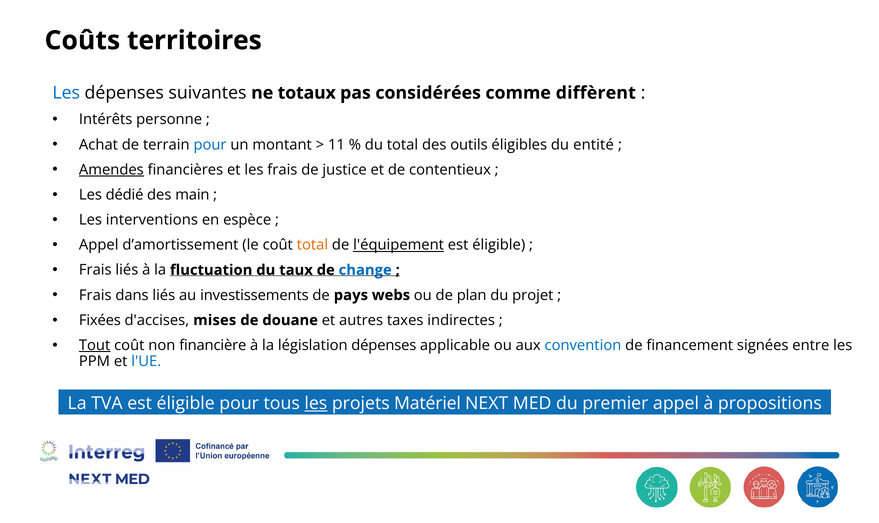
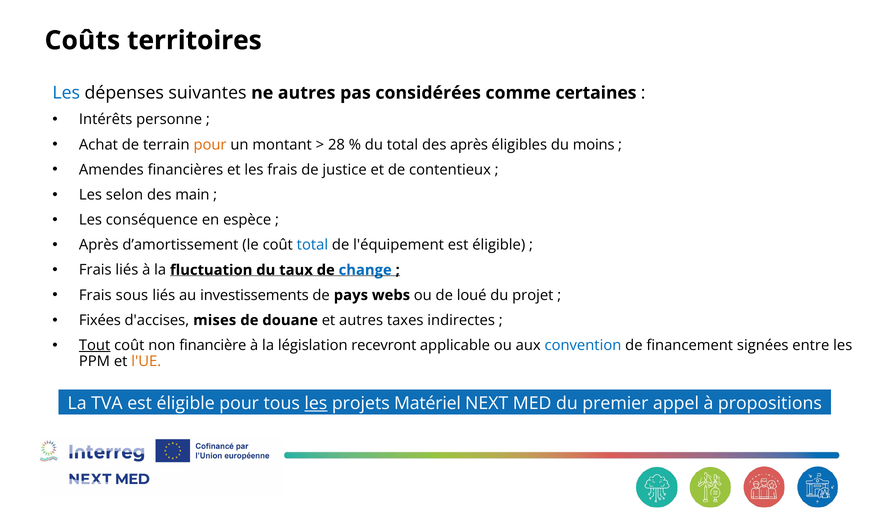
ne totaux: totaux -> autres (307, 93)
diffèrent: diffèrent -> certaines (596, 93)
pour colour: blue -> orange (210, 145)
11: 11 -> 28 (336, 145)
des outils: outils -> après (469, 145)
entité: entité -> moins (594, 145)
Amendes underline: present -> none (111, 170)
dédié: dédié -> selon (124, 195)
interventions: interventions -> conséquence (152, 220)
Appel: Appel -> Après (99, 245)
total colour: orange -> blue (312, 245)
l'équipement underline: present -> none (399, 245)
dans: dans -> sous (132, 295)
plan: plan -> loué (472, 295)
législation dépenses: dépenses -> recevront (384, 345)
l'UE colour: blue -> orange (146, 361)
